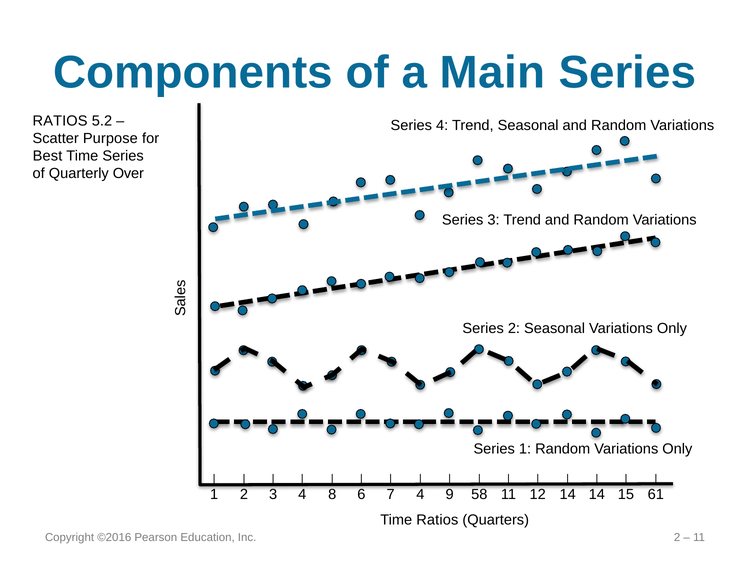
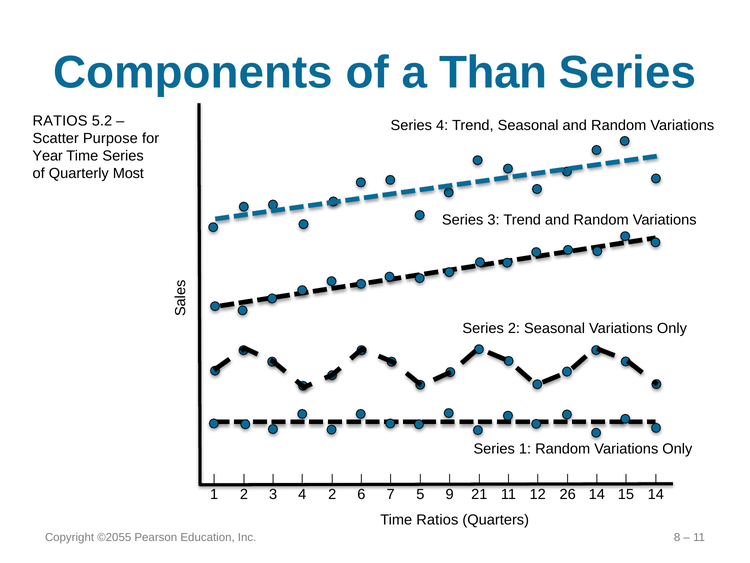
Main: Main -> Than (493, 73)
Best: Best -> Year (48, 156)
Over: Over -> Most (128, 173)
4 8: 8 -> 2 (332, 494)
7 4: 4 -> 5 (420, 494)
58: 58 -> 21 (479, 494)
12 14: 14 -> 26 (568, 494)
15 61: 61 -> 14 (656, 494)
©2016: ©2016 -> ©2055 (114, 537)
Inc 2: 2 -> 8 (677, 537)
